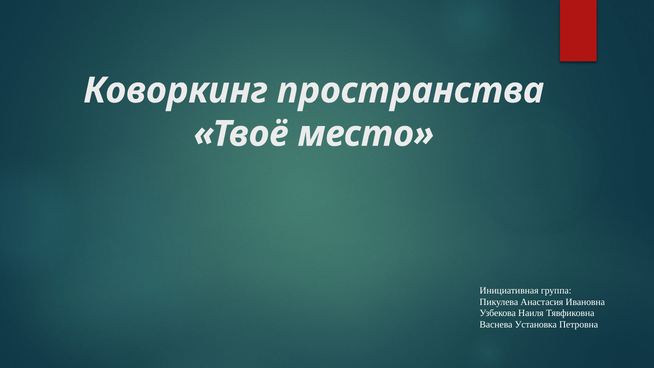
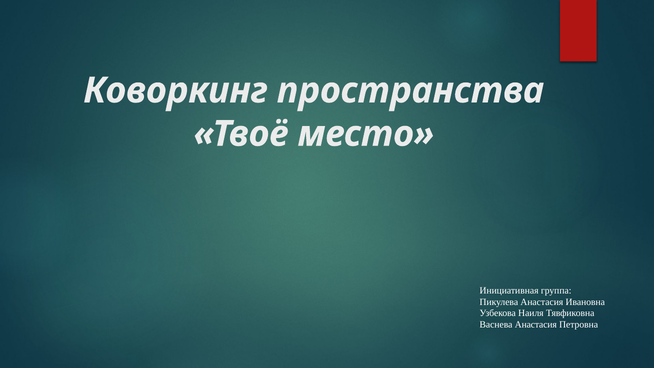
Васнева Установка: Установка -> Анастасия (536, 325)
